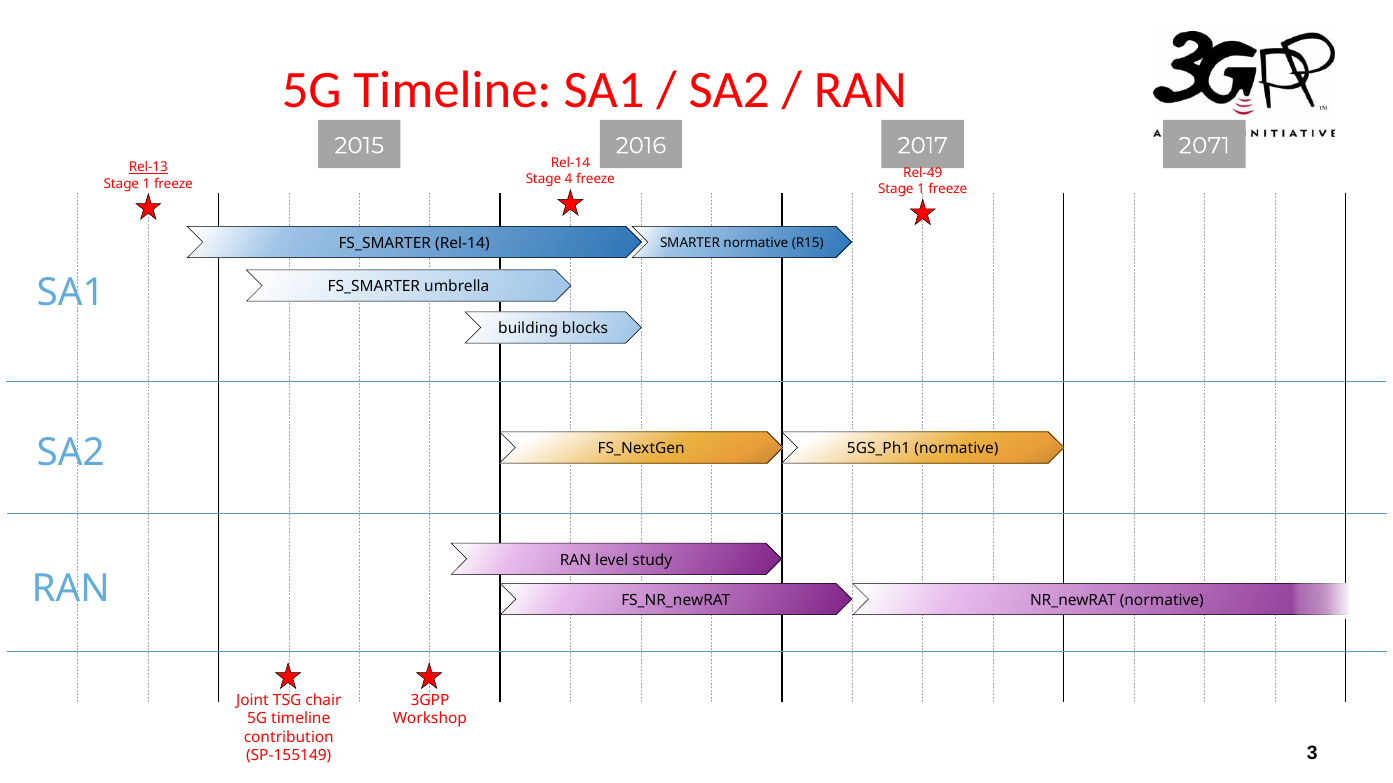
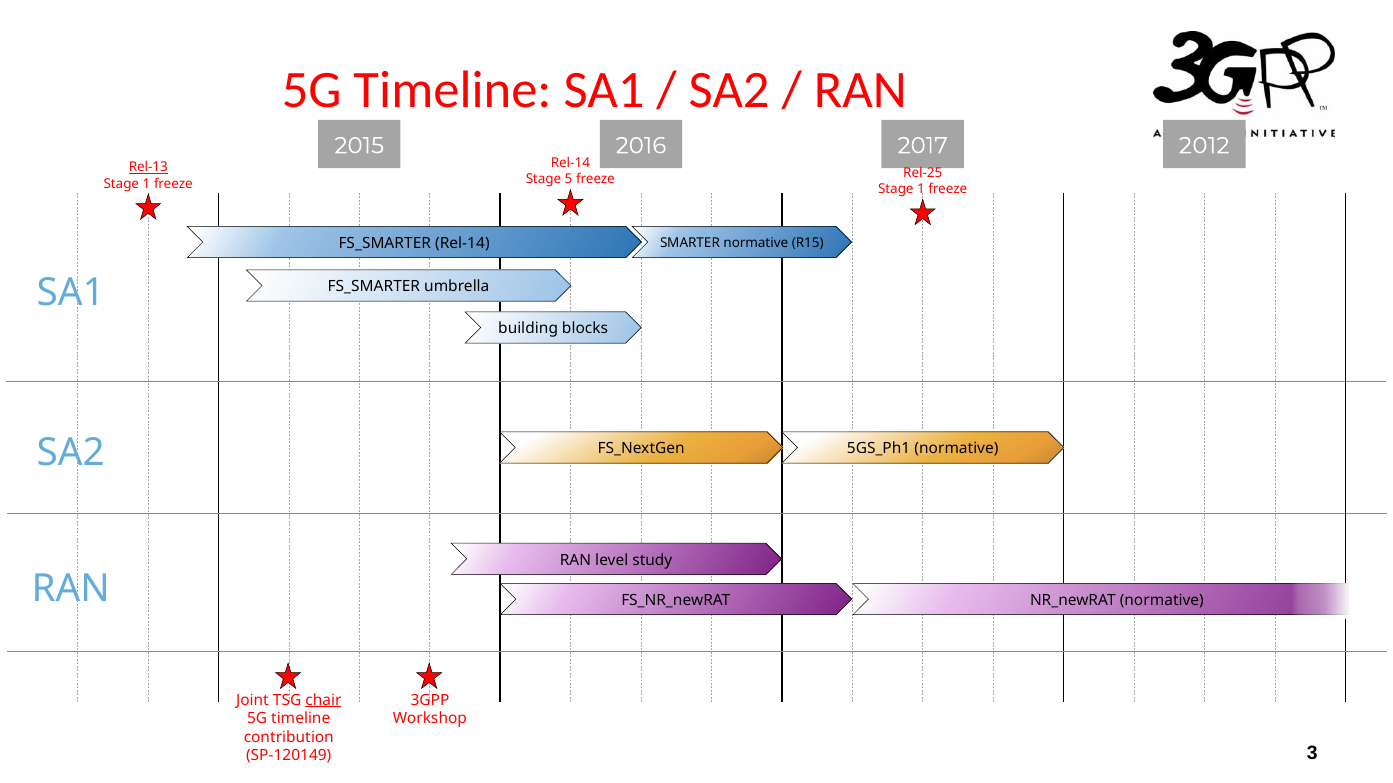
2071: 2071 -> 2012 (1204, 146)
Rel-49: Rel-49 -> Rel-25 (923, 173)
4: 4 -> 5 (569, 180)
chair underline: none -> present (323, 701)
SP-155149: SP-155149 -> SP-120149 (289, 756)
